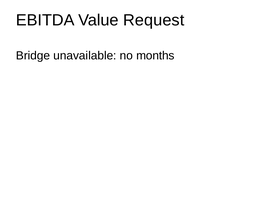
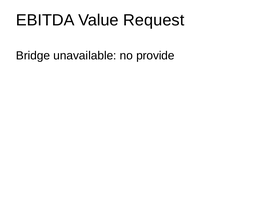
months: months -> provide (155, 56)
